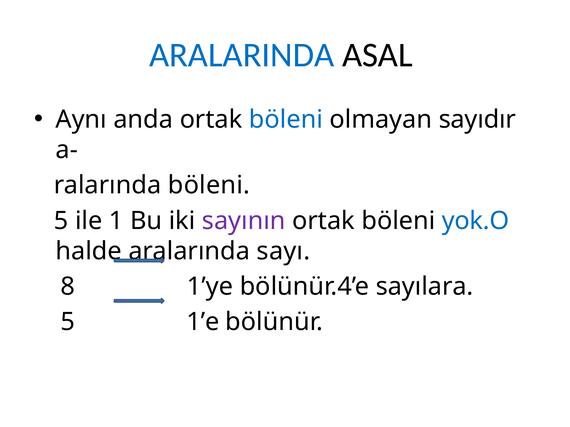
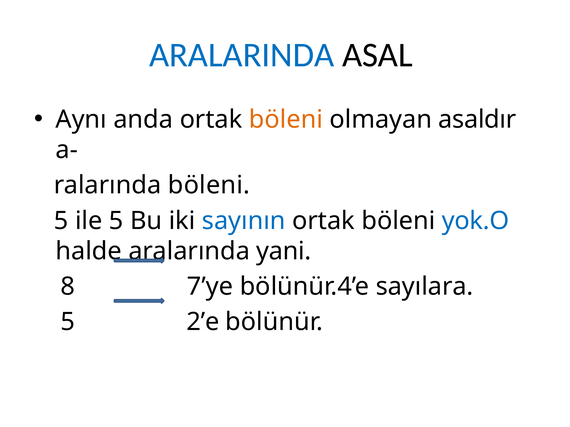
böleni colour: blue -> orange (286, 120)
sayıdır: sayıdır -> asaldır (477, 120)
ile 1: 1 -> 5 (116, 221)
sayının colour: purple -> blue (244, 221)
sayı: sayı -> yani (284, 251)
1’ye: 1’ye -> 7’ye (210, 287)
1’e: 1’e -> 2’e (203, 322)
